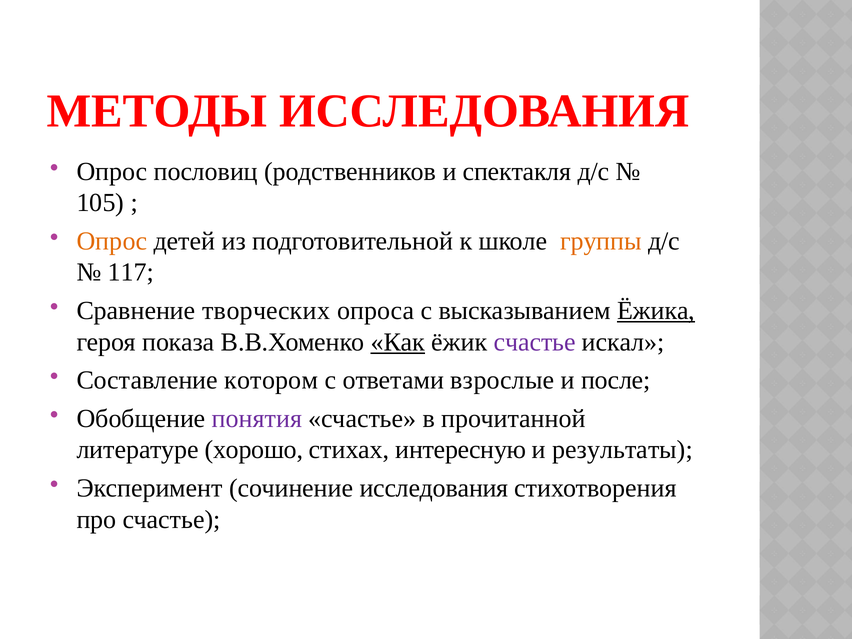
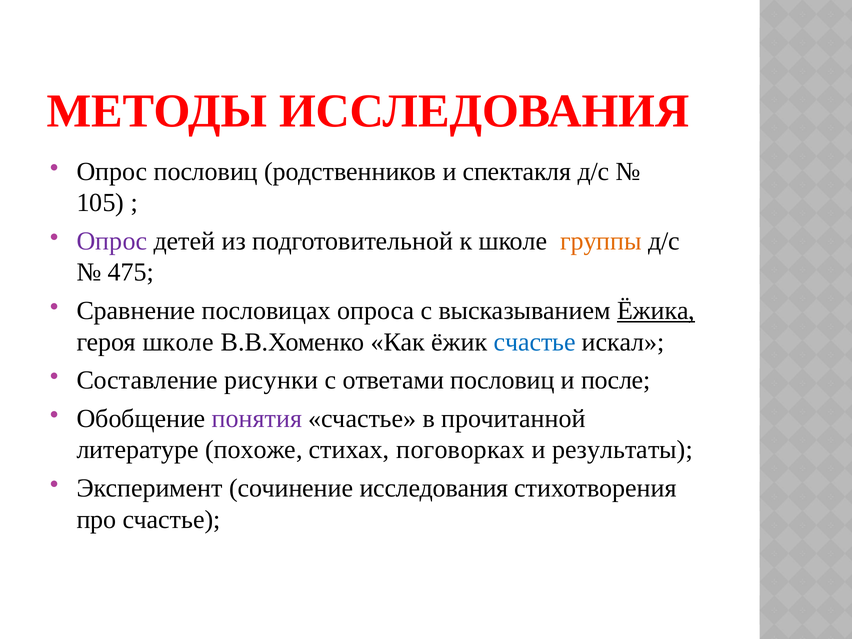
Опрос colour: orange -> purple (112, 241)
117: 117 -> 475 (131, 272)
творческих: творческих -> пословицах (266, 311)
героя показа: показа -> школе (178, 342)
Как underline: present -> none (398, 342)
счастье colour: purple -> blue (535, 342)
котором: котором -> рисунки (271, 380)
ответами взрослые: взрослые -> пословиц (503, 380)
хорошо: хорошо -> похоже (254, 450)
интересную: интересную -> поговорках (461, 450)
